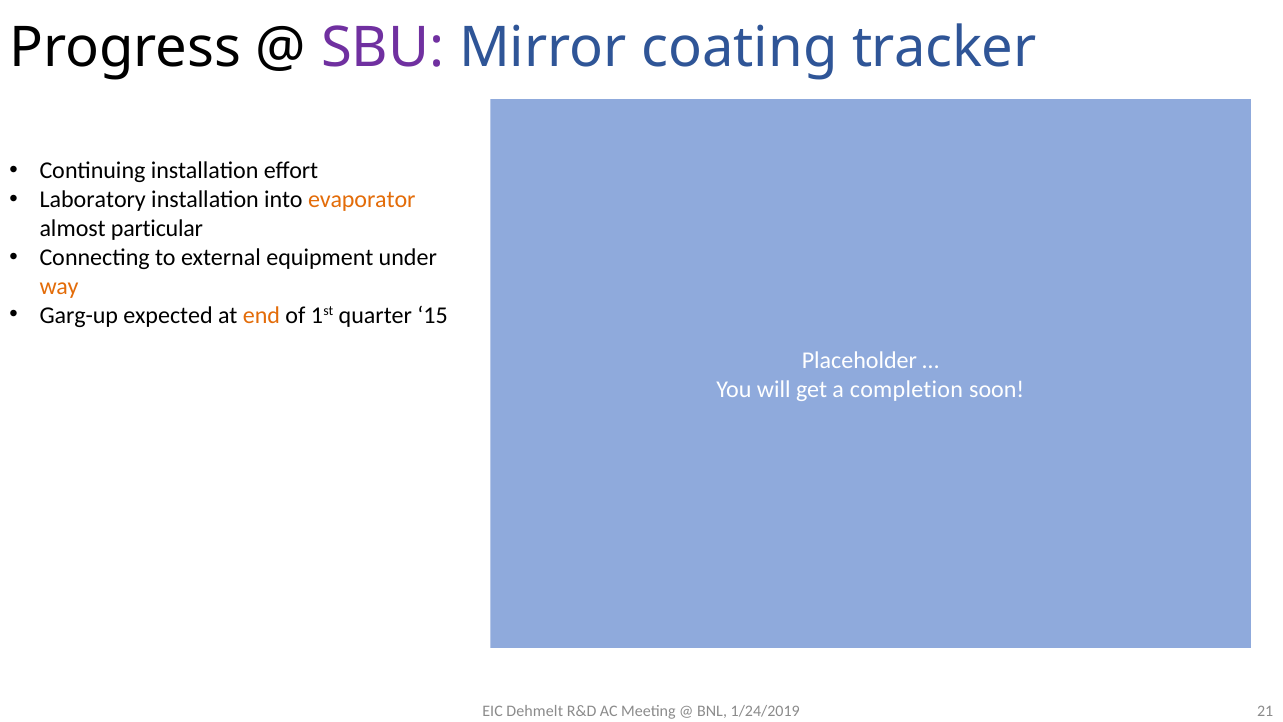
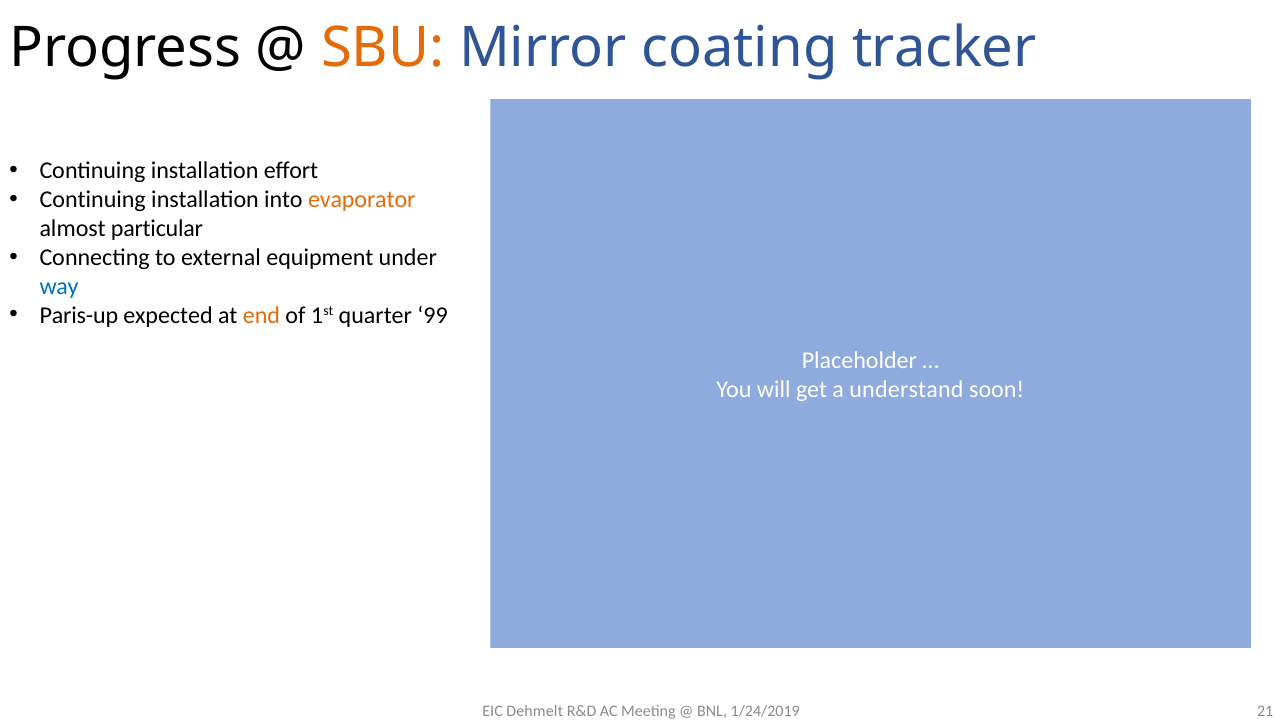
SBU colour: purple -> orange (383, 48)
Laboratory: Laboratory -> Continuing (93, 200)
way colour: orange -> blue (59, 286)
Garg-up: Garg-up -> Paris-up (79, 315)
15: 15 -> 99 (433, 315)
completion: completion -> understand (907, 389)
